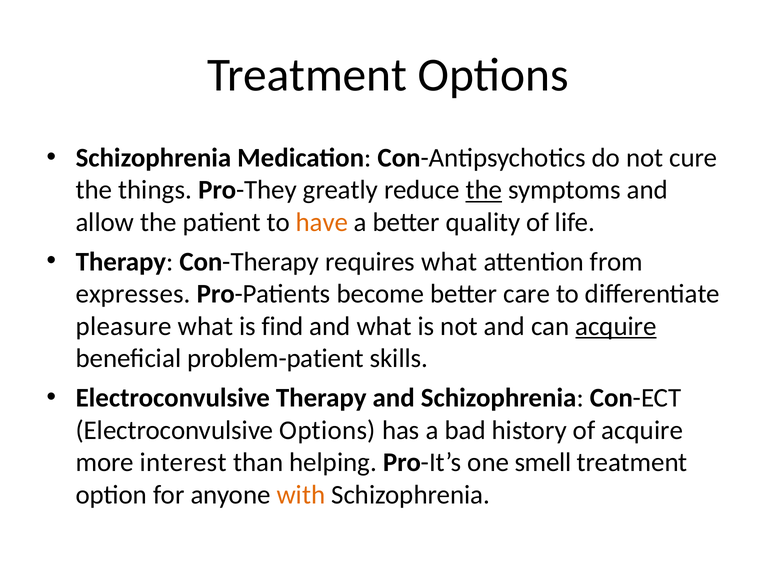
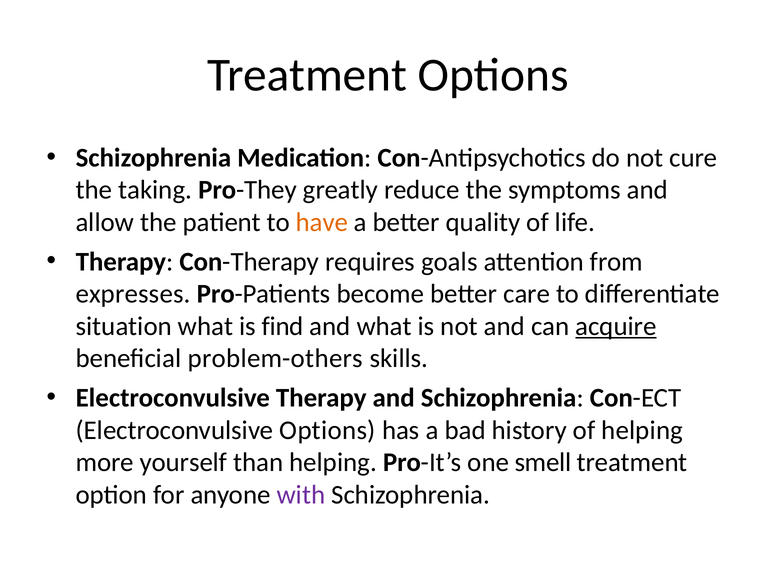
things: things -> taking (155, 190)
the underline: present -> none (484, 190)
requires what: what -> goals (449, 262)
pleasure: pleasure -> situation (124, 326)
problem-patient: problem-patient -> problem-others (275, 359)
of acquire: acquire -> helping (642, 430)
interest: interest -> yourself (184, 462)
with colour: orange -> purple (301, 495)
